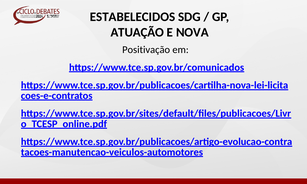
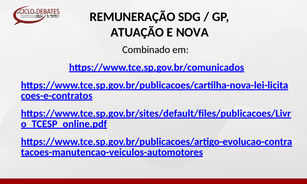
ESTABELECIDOS: ESTABELECIDOS -> REMUNERAÇÃO (133, 17)
Positivação: Positivação -> Combinado (146, 50)
